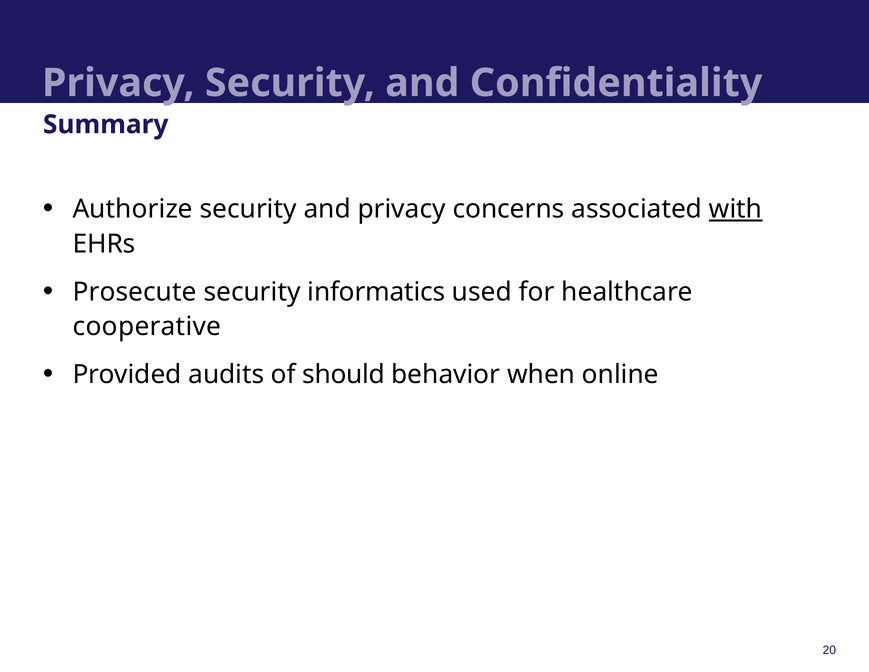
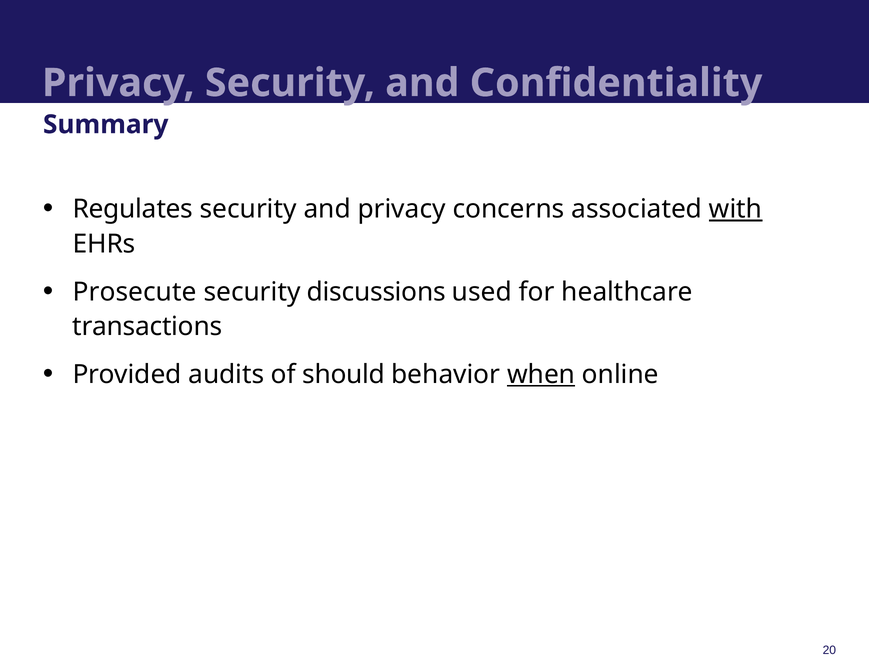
Authorize: Authorize -> Regulates (133, 209)
informatics: informatics -> discussions (376, 292)
cooperative: cooperative -> transactions (147, 326)
when underline: none -> present (541, 374)
